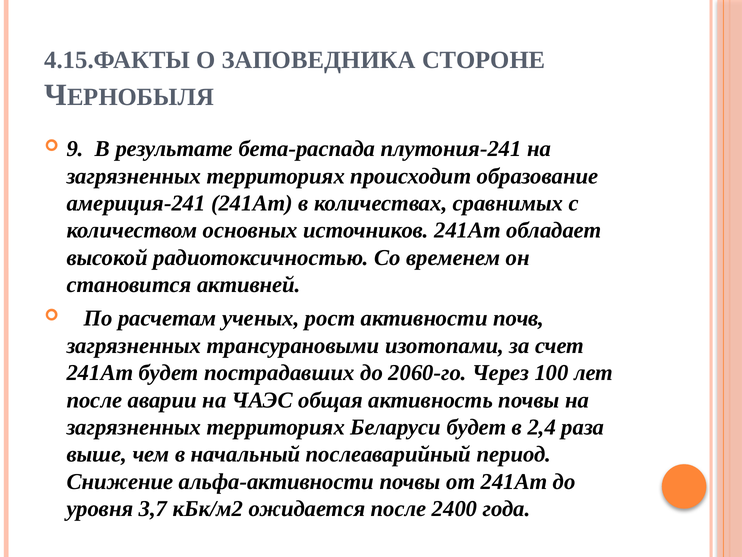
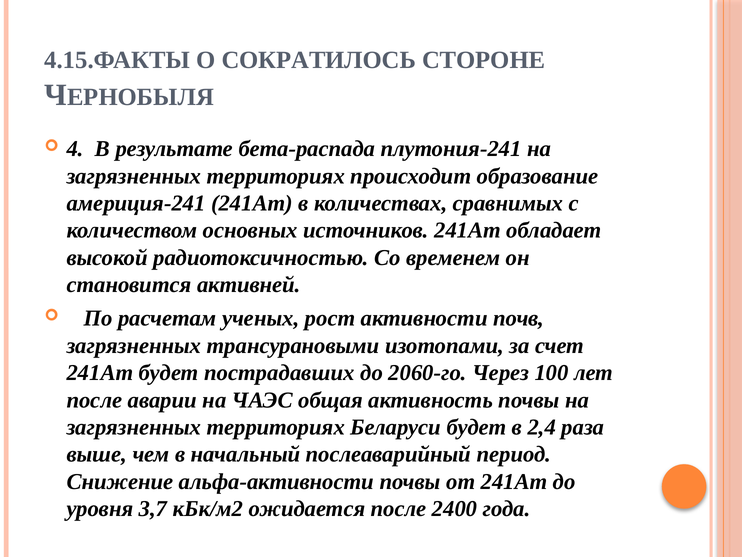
ЗАПОВЕДНИКА: ЗАПОВЕДНИКА -> СОКРАТИЛОСЬ (319, 60)
9: 9 -> 4 (75, 149)
